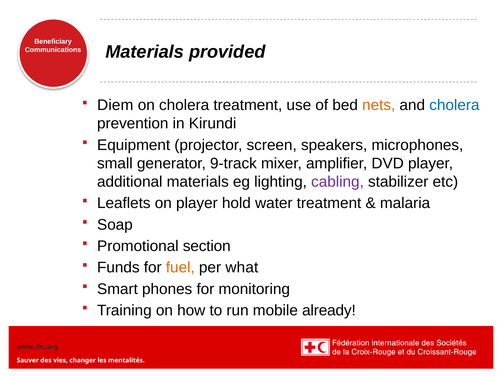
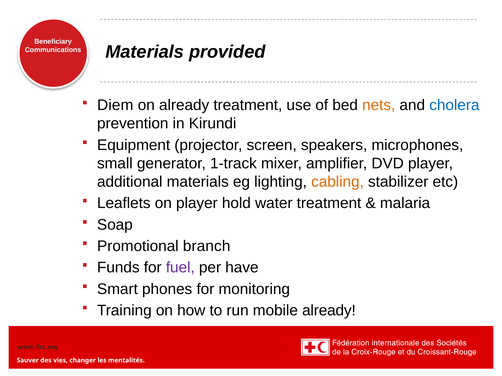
on cholera: cholera -> already (184, 105)
9-track: 9-track -> 1-track (233, 164)
cabling colour: purple -> orange (337, 182)
section: section -> branch (207, 246)
fuel colour: orange -> purple (180, 268)
what: what -> have (242, 268)
